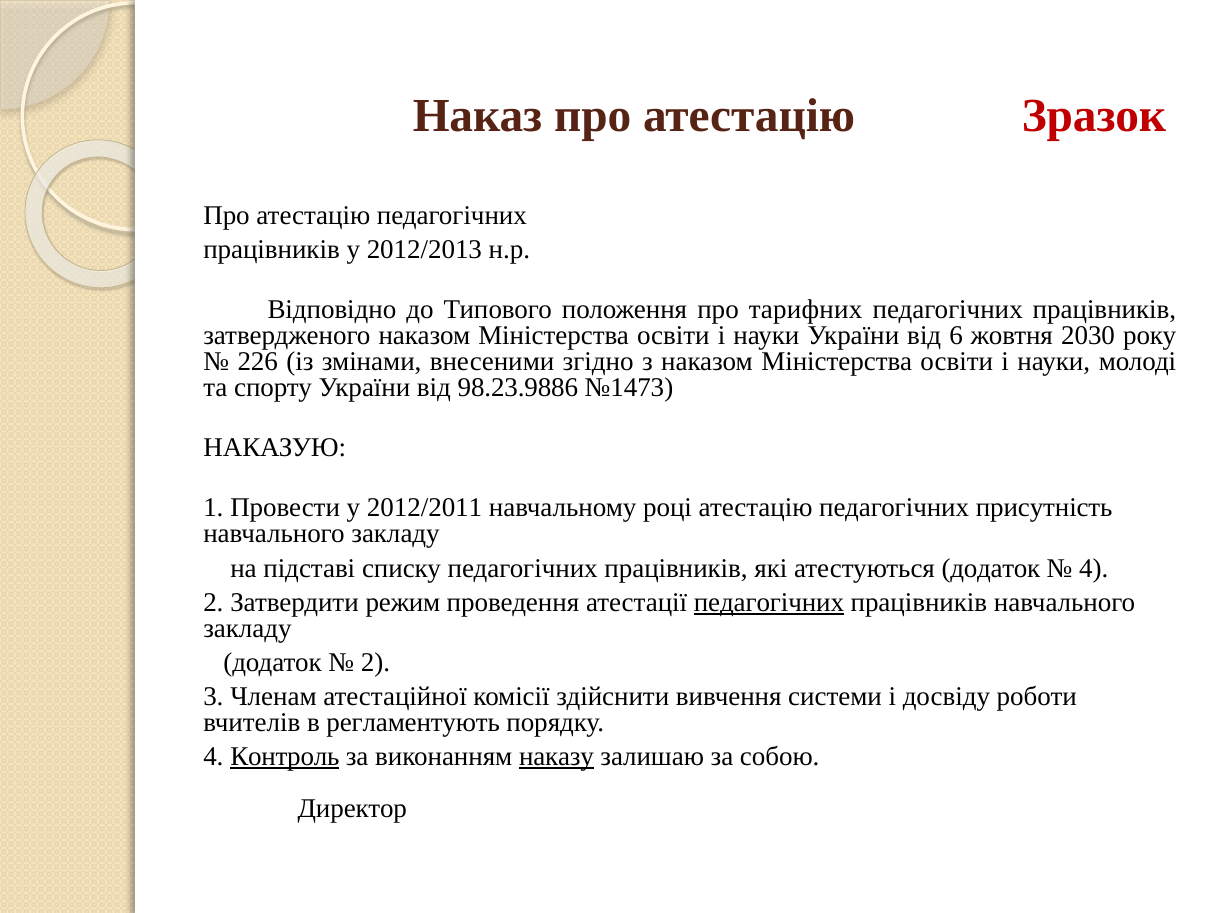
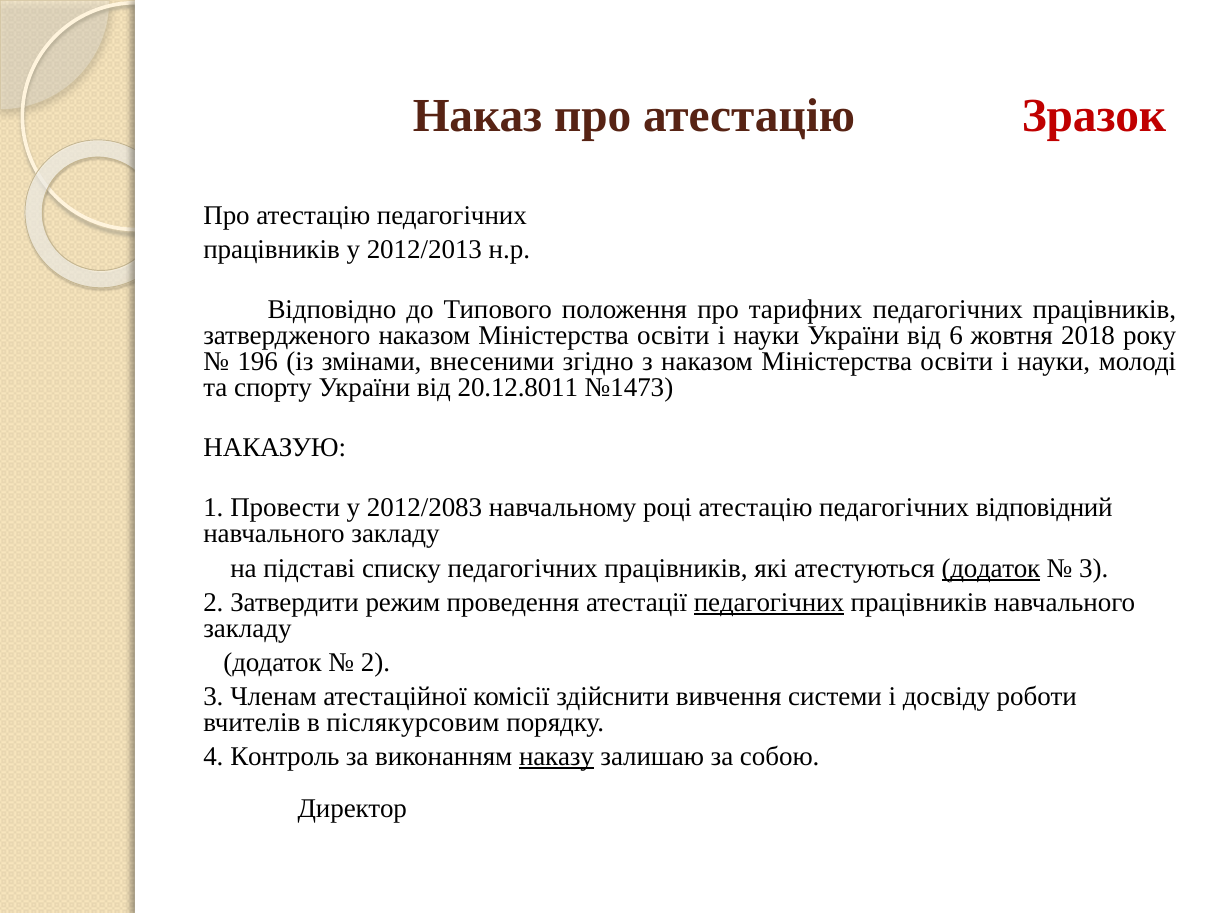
2030: 2030 -> 2018 (1088, 336)
226: 226 -> 196 (258, 362)
98.23.9886: 98.23.9886 -> 20.12.8011 (518, 388)
2012/2011: 2012/2011 -> 2012/2083 (425, 508)
присутність: присутність -> відповідний (1044, 508)
додаток underline: none -> present (991, 568)
4: 4 -> 3 (1094, 568)
регламентують: регламентують -> післякурсовим (413, 723)
Контроль underline: present -> none (285, 757)
